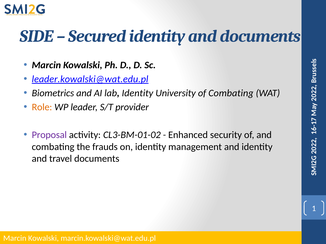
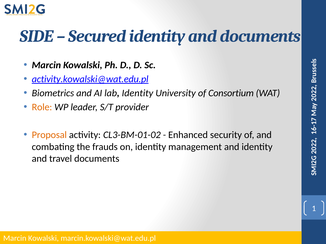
leader.kowalski@wat.edu.pl: leader.kowalski@wat.edu.pl -> activity.kowalski@wat.edu.pl (90, 79)
of Combating: Combating -> Consortium (231, 93)
Proposal colour: purple -> orange (49, 135)
